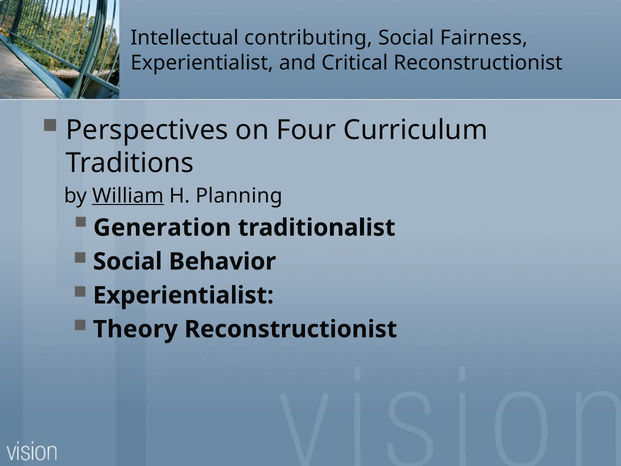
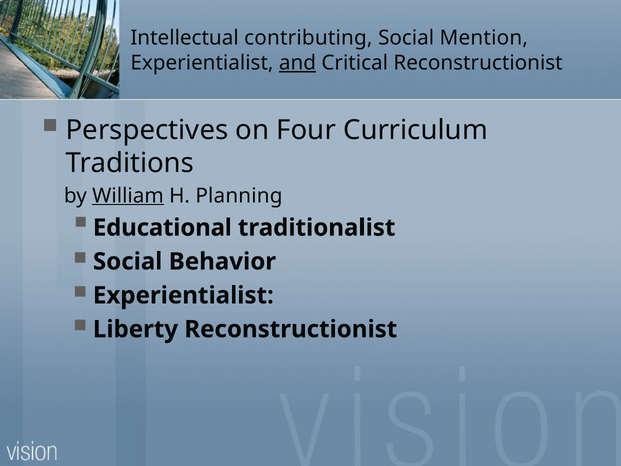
Fairness: Fairness -> Mention (484, 38)
and underline: none -> present (297, 63)
Generation: Generation -> Educational (162, 228)
Theory: Theory -> Liberty (135, 329)
